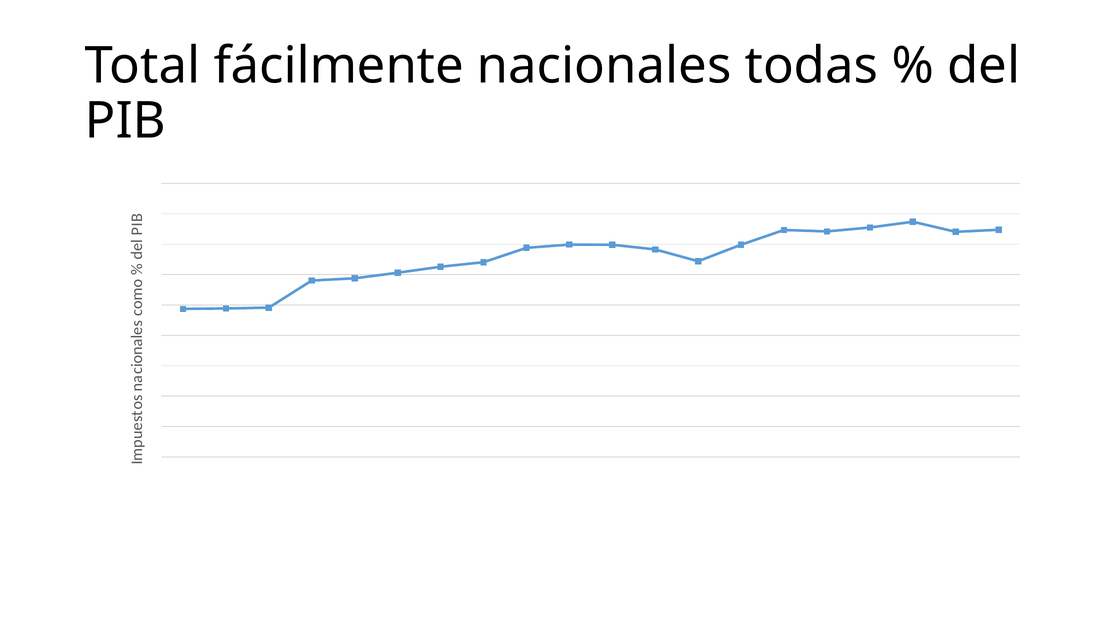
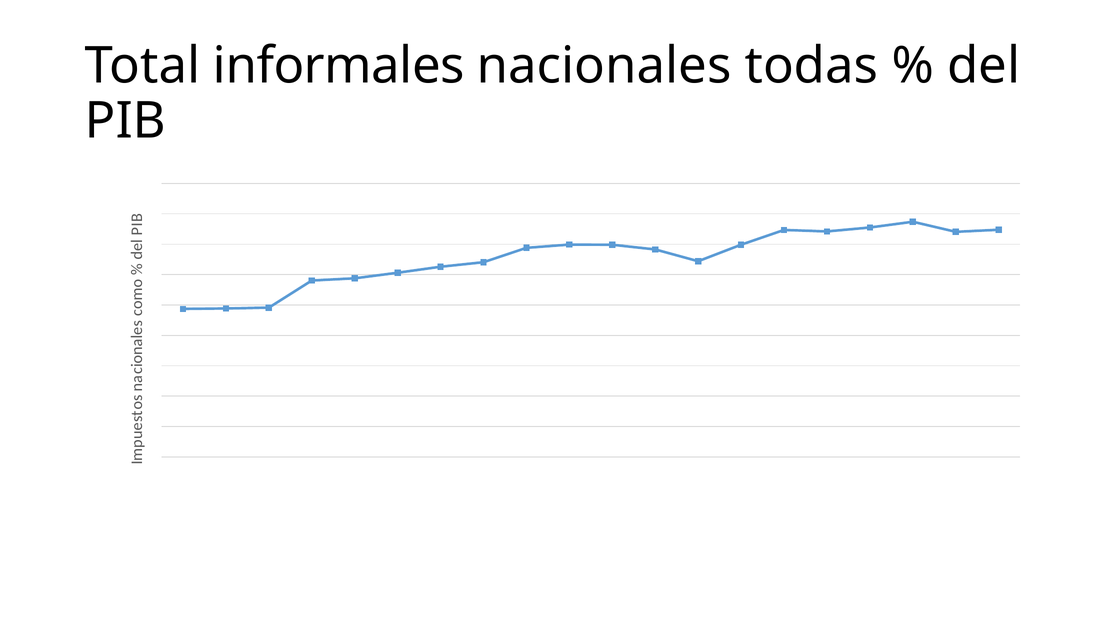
fácilmente: fácilmente -> informales (339, 66)
